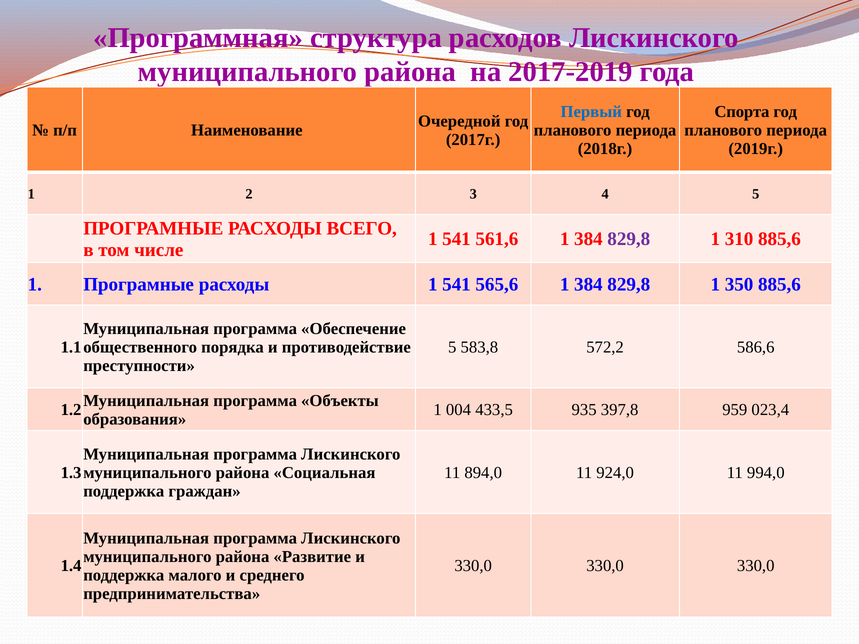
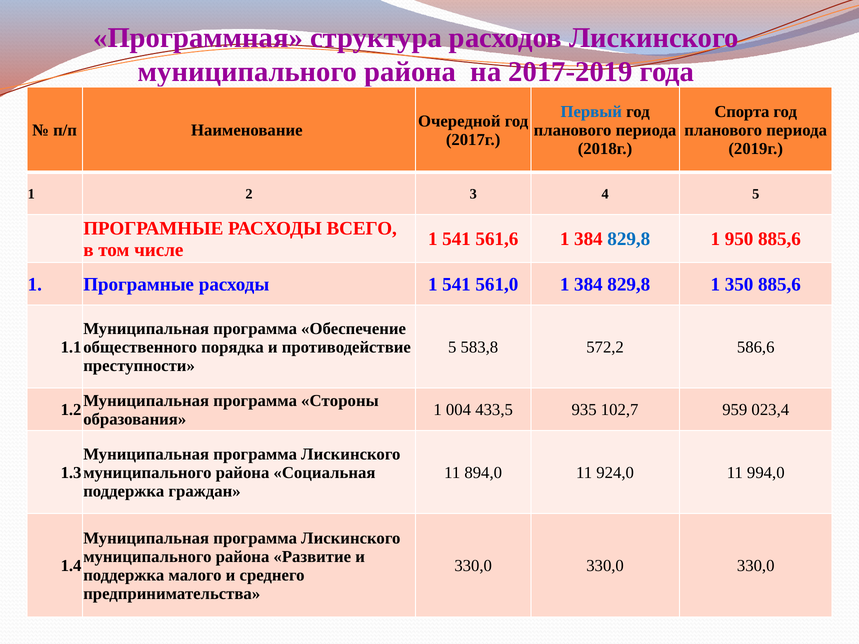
829,8 colour: purple -> blue (629, 239)
310: 310 -> 950 (739, 239)
565,6: 565,6 -> 561,0 (497, 284)
Объекты: Объекты -> Стороны (340, 401)
397,8: 397,8 -> 102,7 (620, 410)
